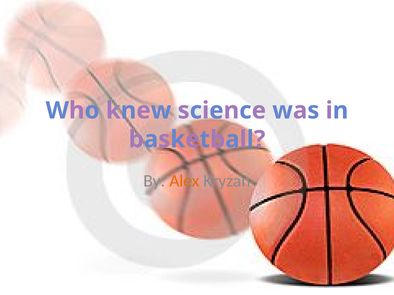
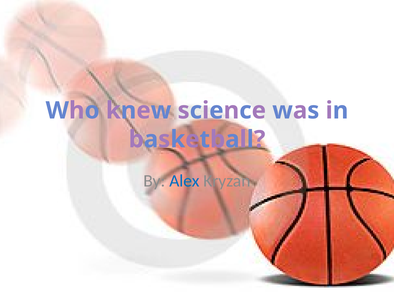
Alex colour: orange -> blue (184, 181)
